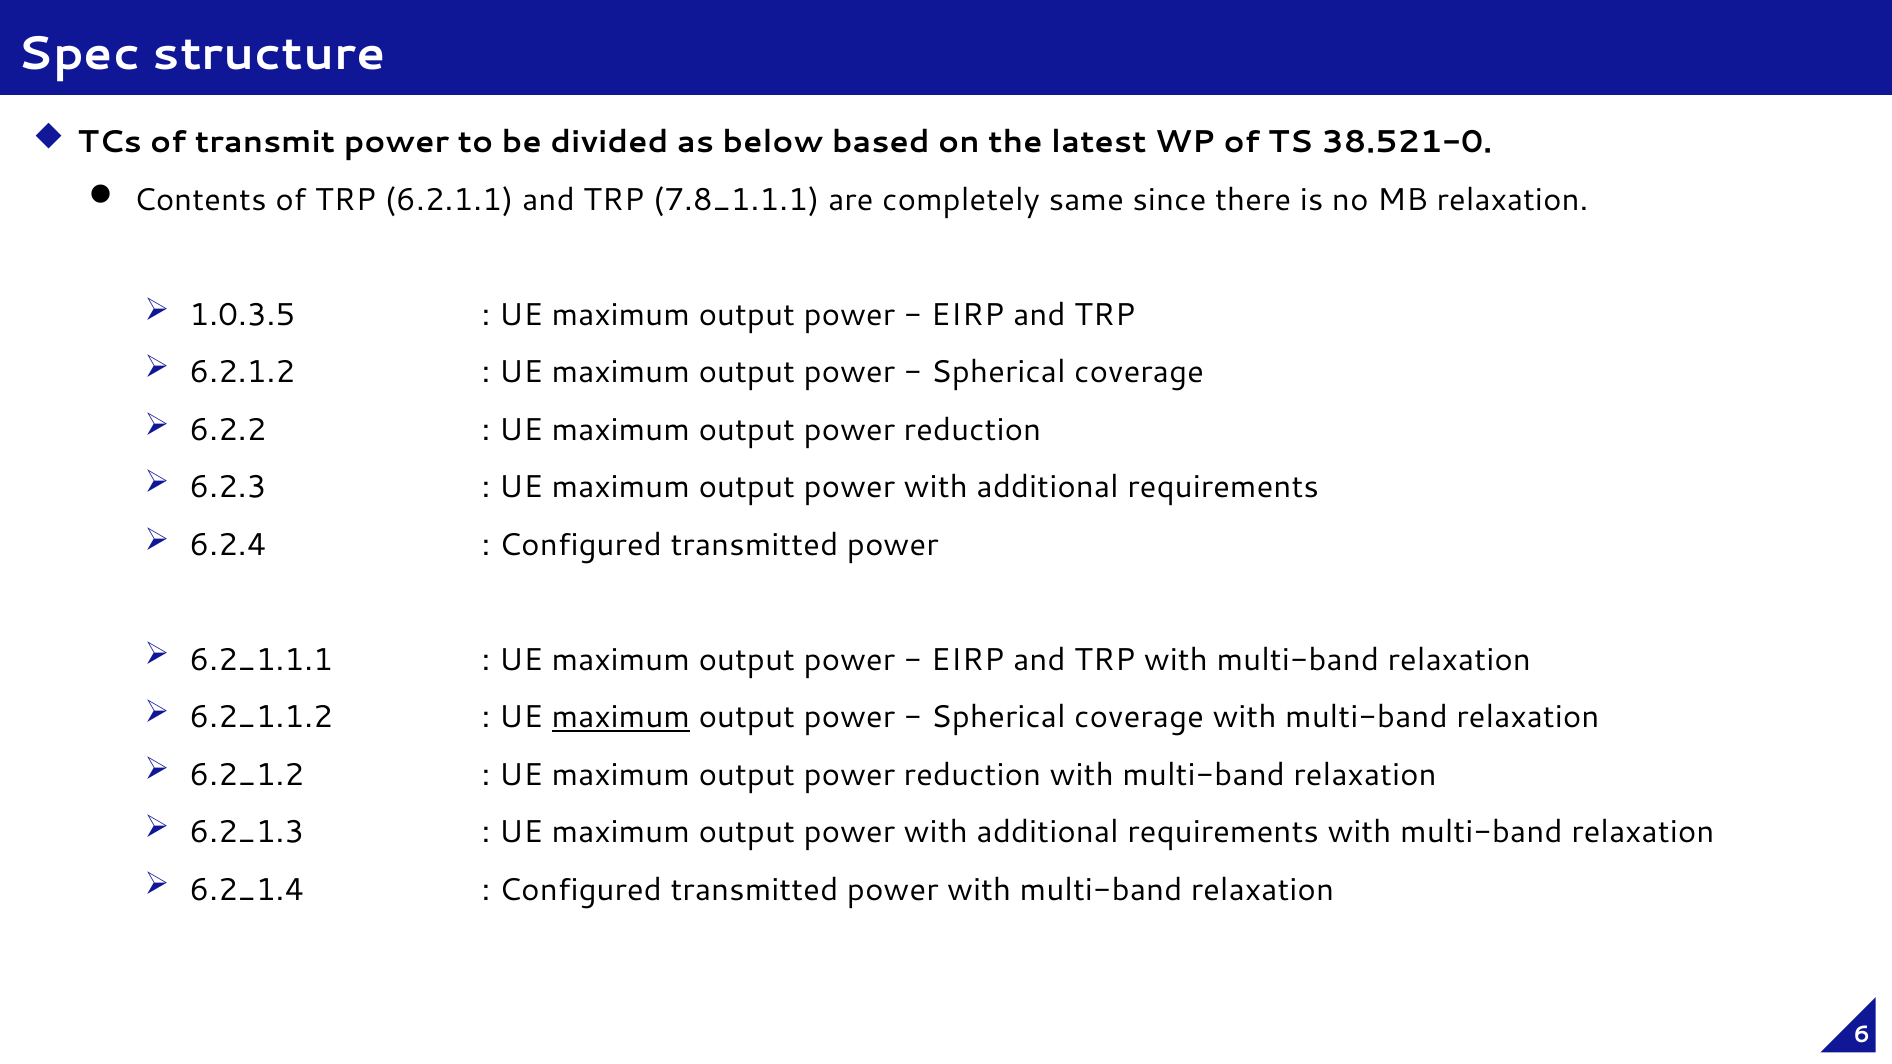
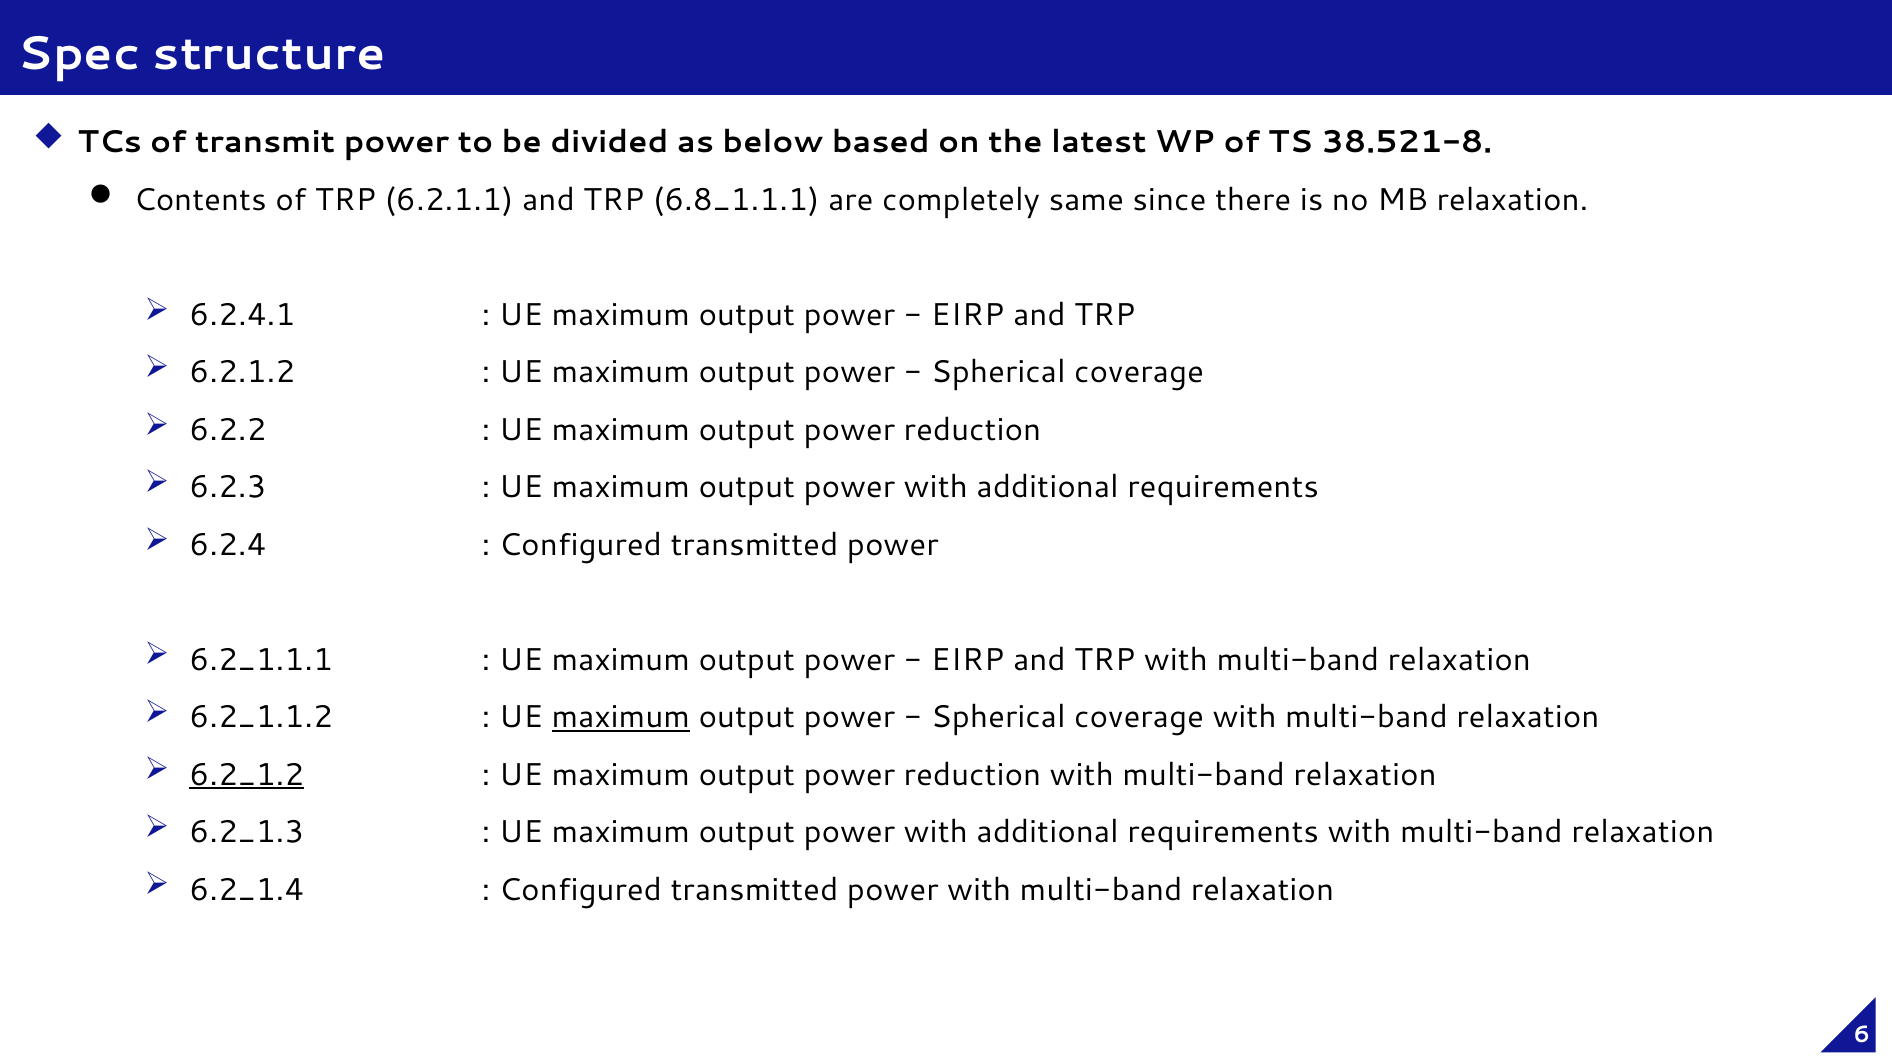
38.521-0: 38.521-0 -> 38.521-8 (1407, 143)
7.8_1.1.1: 7.8_1.1.1 -> 6.8_1.1.1 (736, 200)
1.0.3.5: 1.0.3.5 -> 6.2.4.1 (242, 315)
6.2_1.2 underline: none -> present (247, 775)
